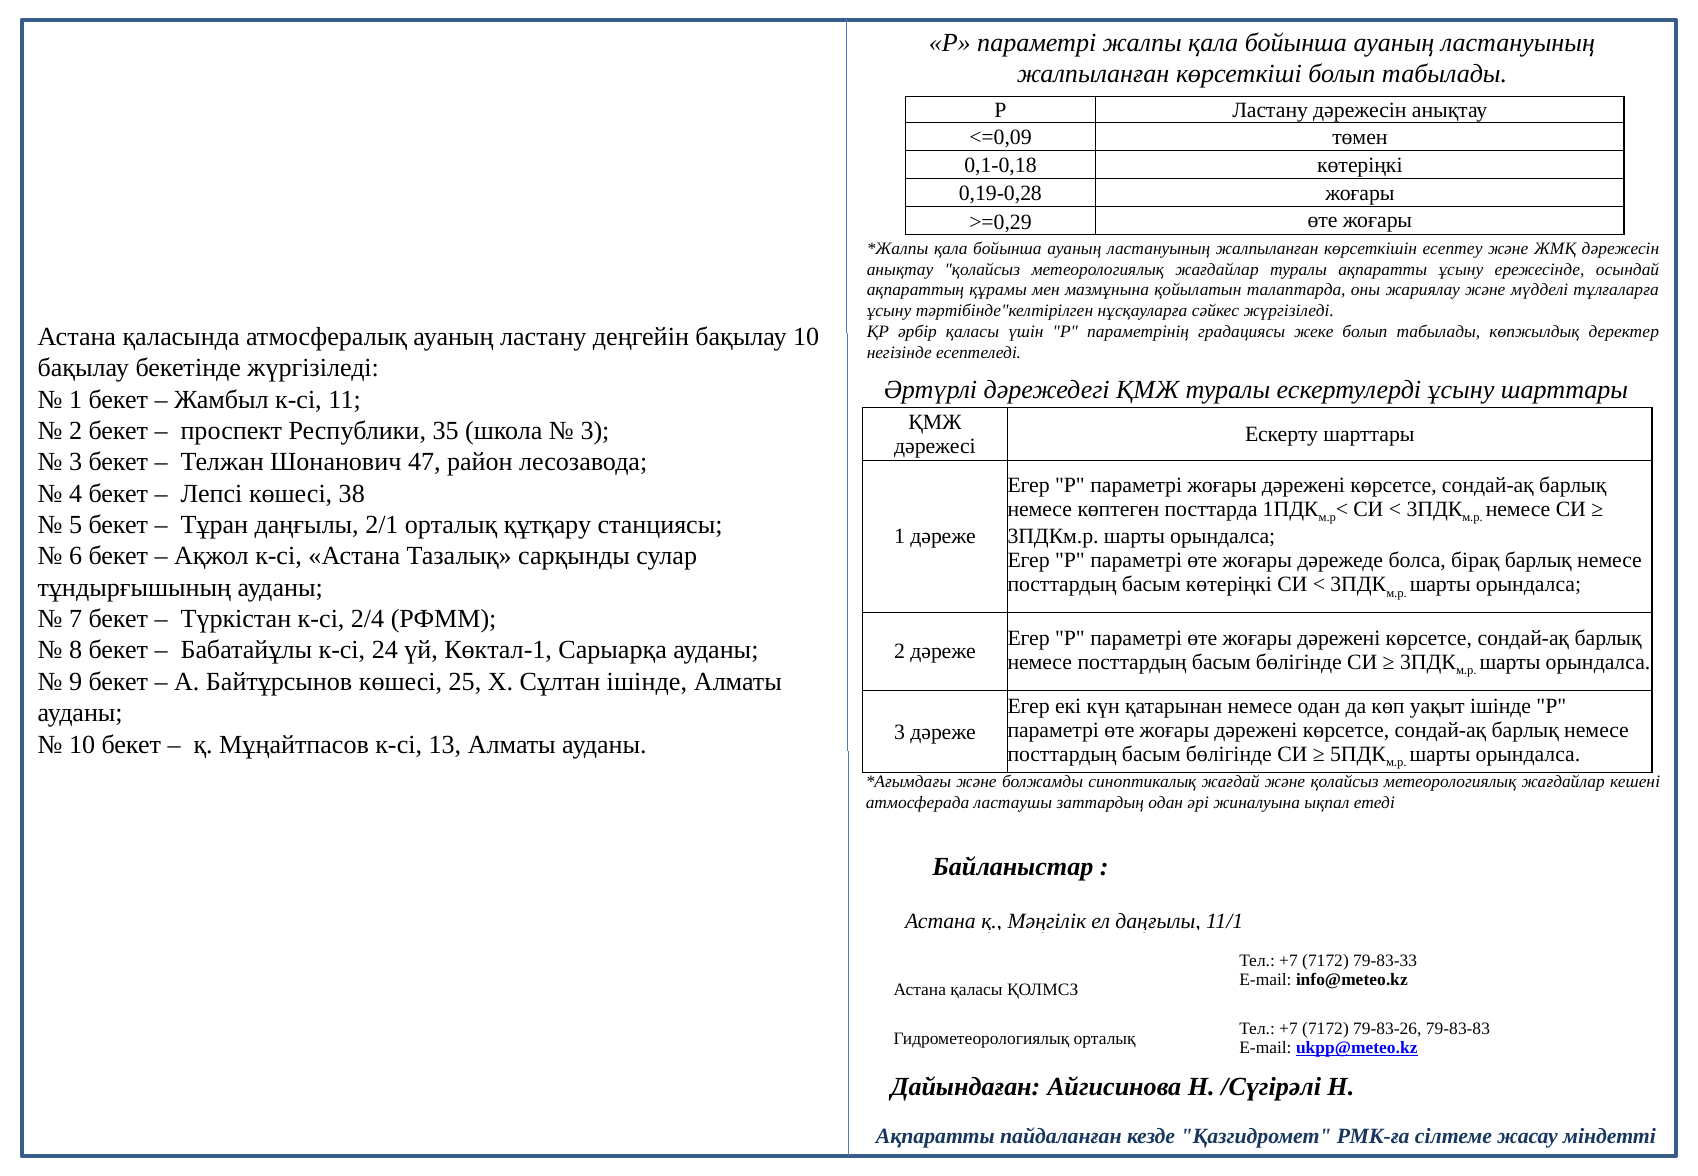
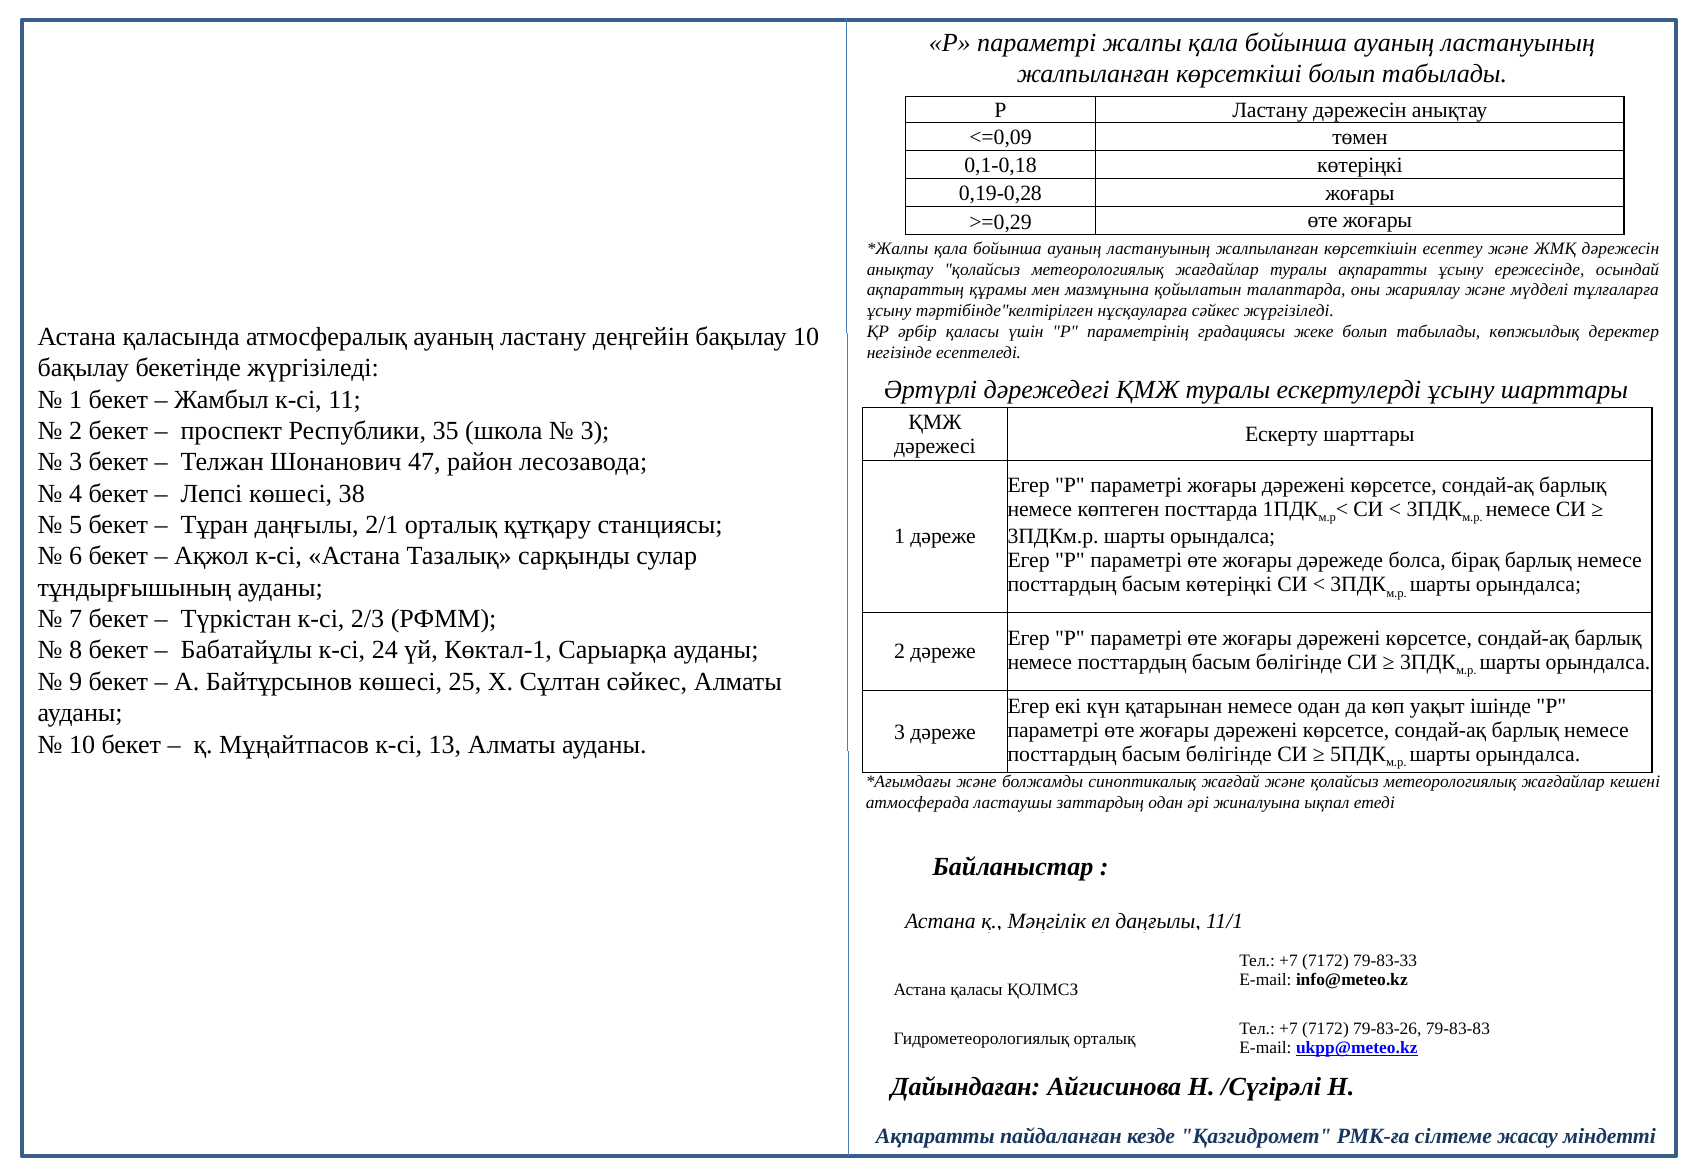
2/4: 2/4 -> 2/3 (368, 619)
Сұлтан ішінде: ішінде -> сәйкес (647, 681)
